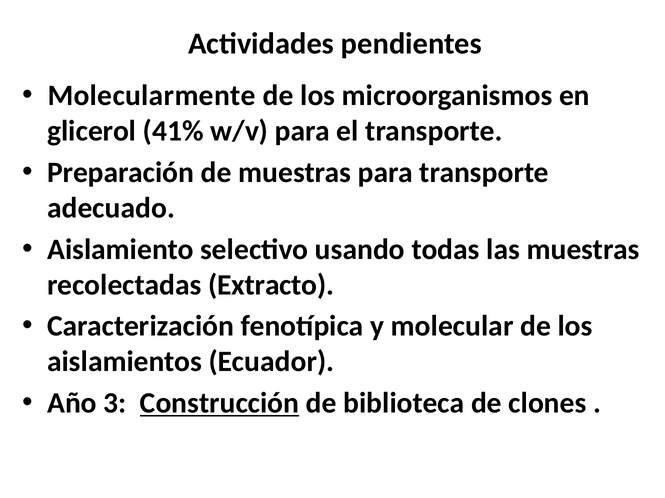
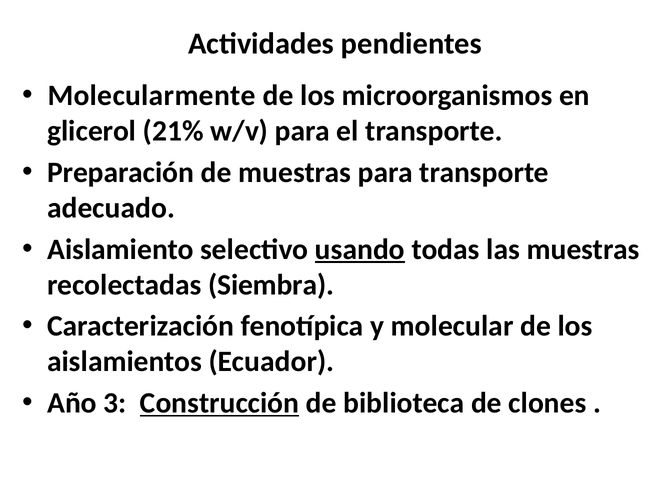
41%: 41% -> 21% (173, 131)
usando underline: none -> present (360, 250)
Extracto: Extracto -> Siembra (271, 285)
